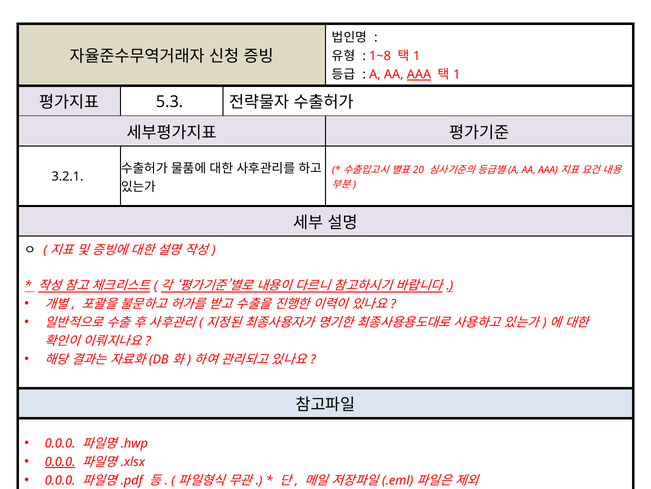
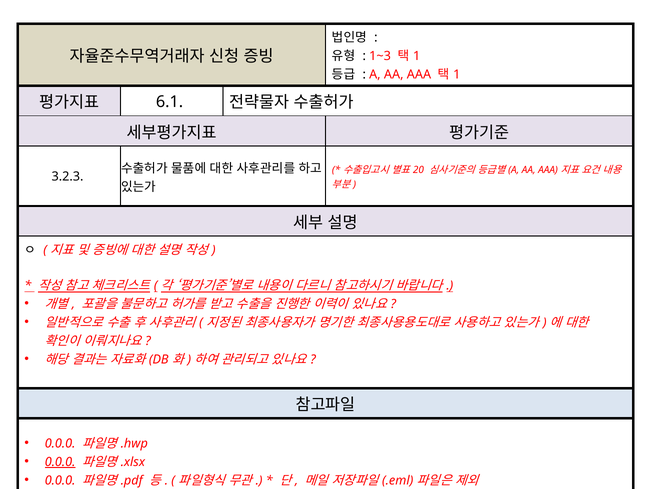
1~8: 1~8 -> 1~3 (380, 56)
AAA underline: present -> none (419, 74)
5.3: 5.3 -> 6.1 (170, 102)
3.2.1: 3.2.1 -> 3.2.3 (67, 176)
